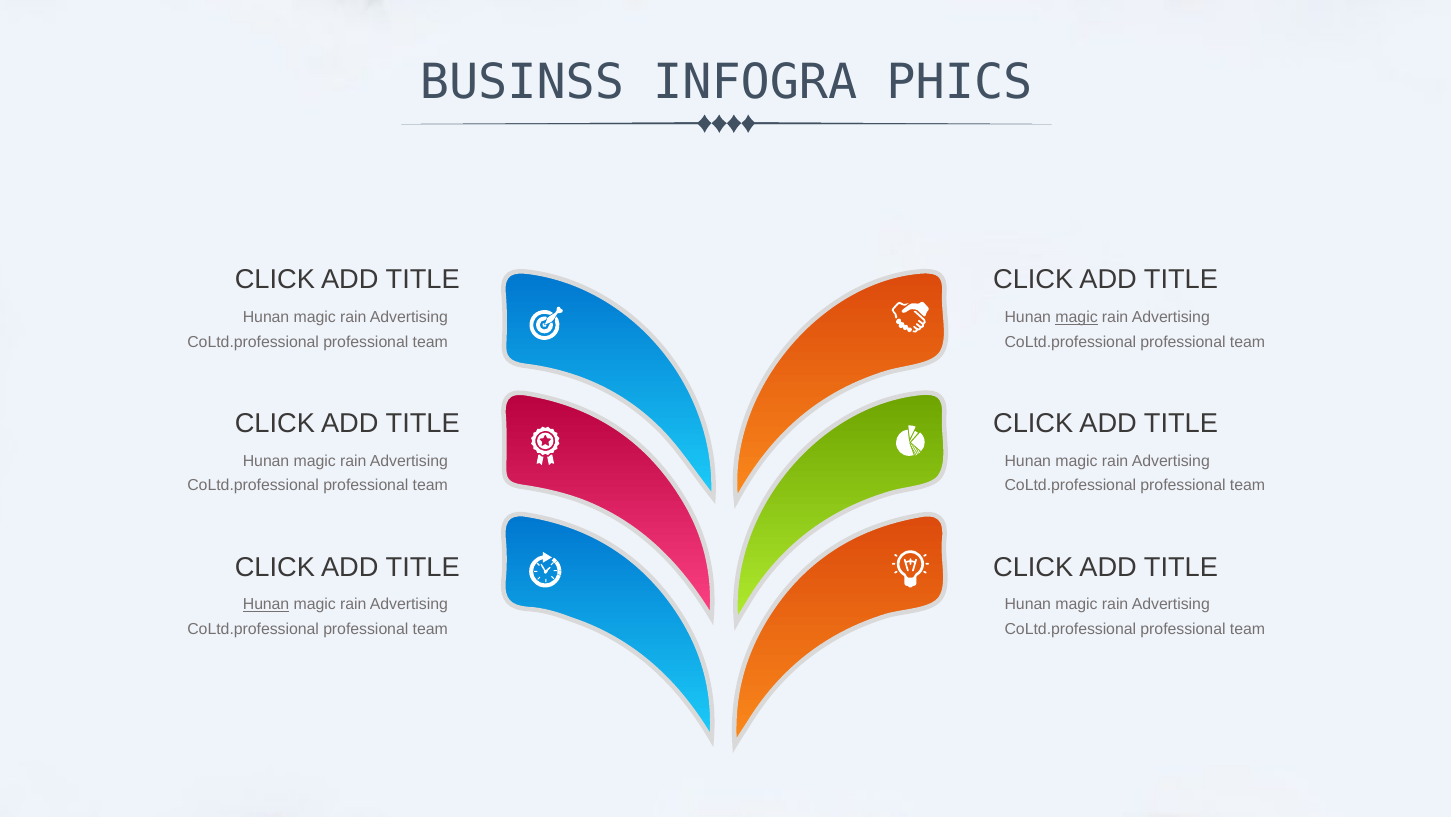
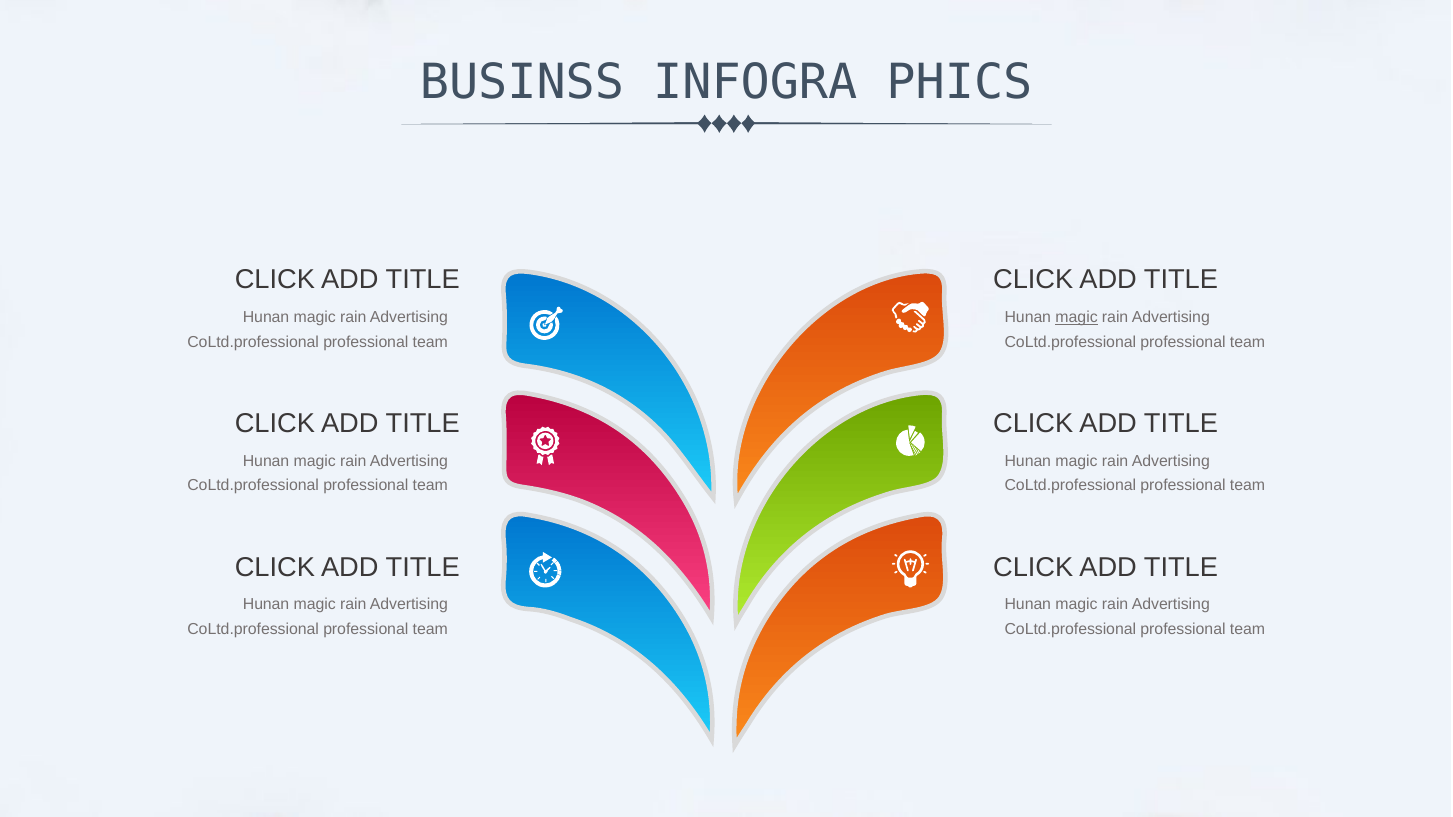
Hunan underline: present -> none (266, 605)
